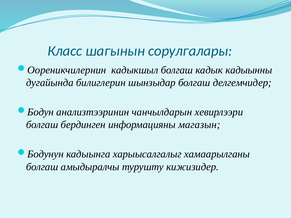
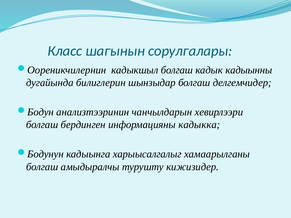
магазын: магазын -> кадыкка (199, 125)
